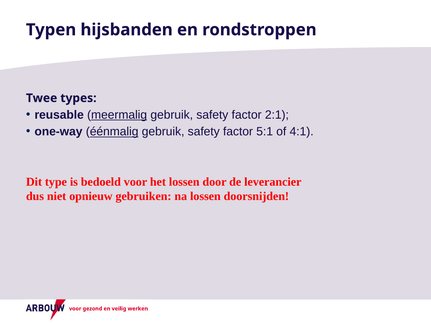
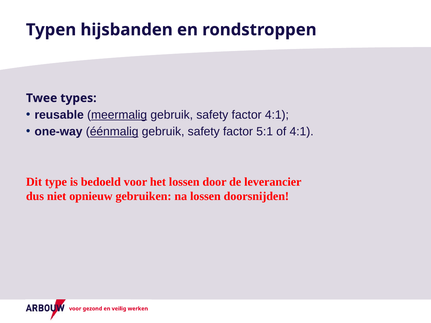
factor 2:1: 2:1 -> 4:1 (277, 115)
